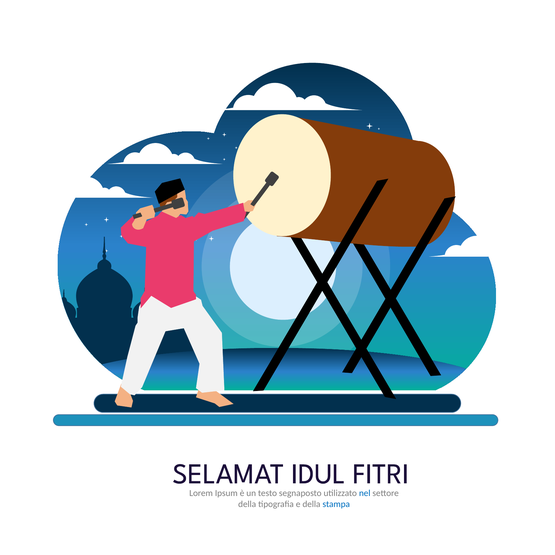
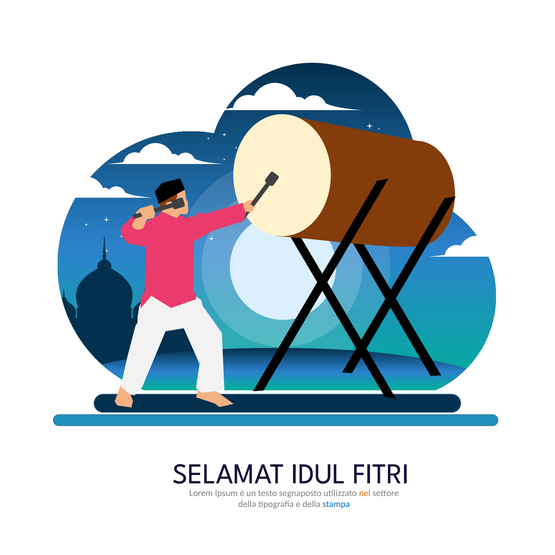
nel colour: blue -> orange (365, 493)
